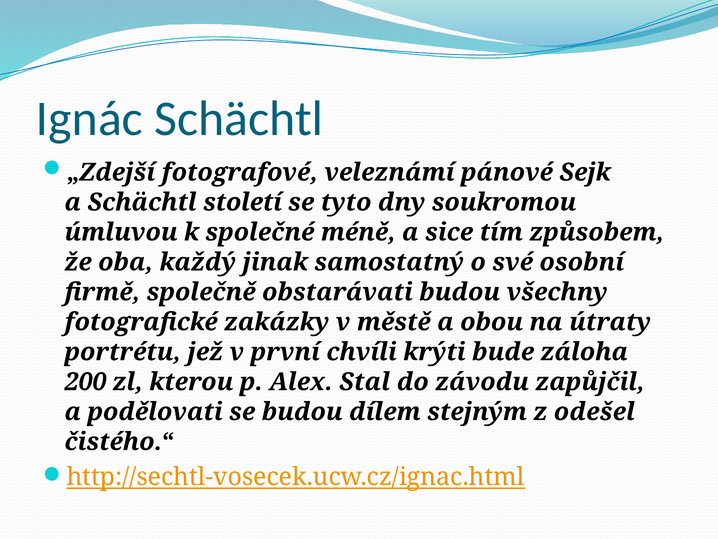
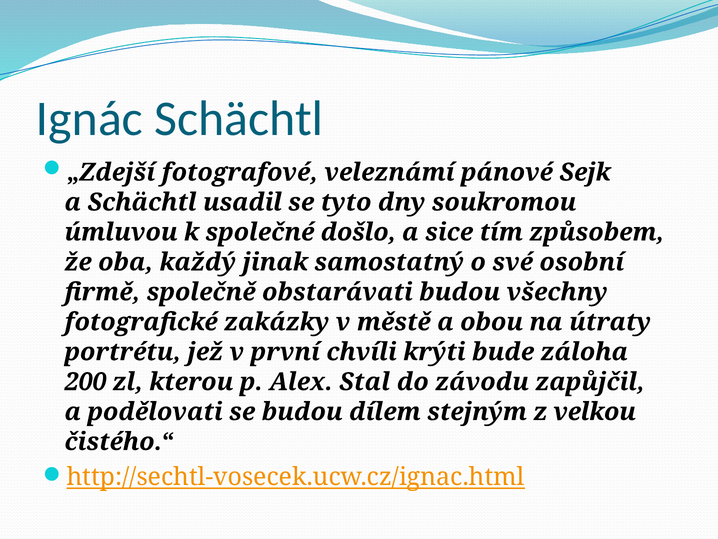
století: století -> usadil (243, 202)
méně: méně -> došlo (358, 232)
odešel: odešel -> velkou (595, 411)
